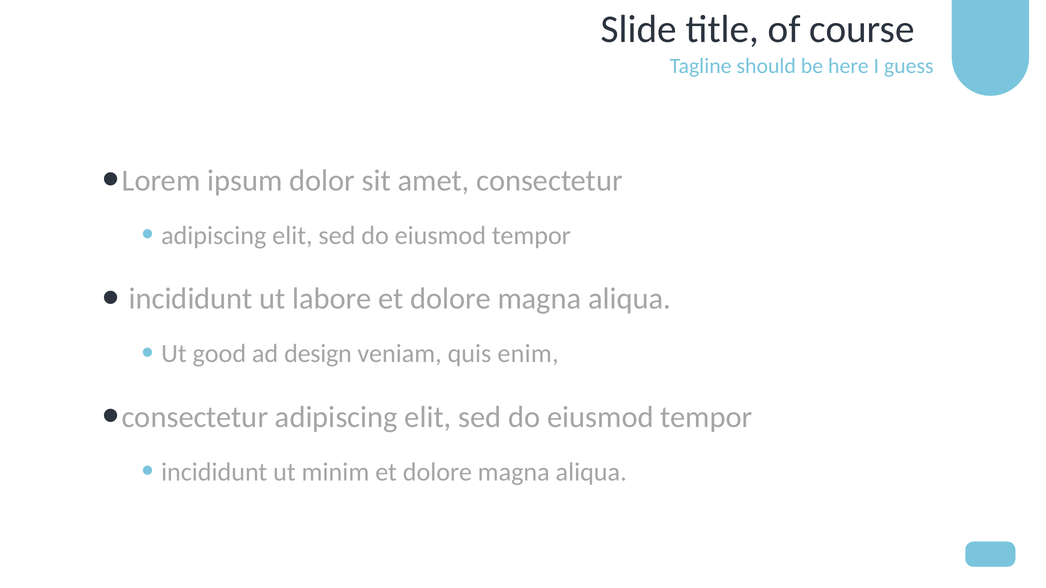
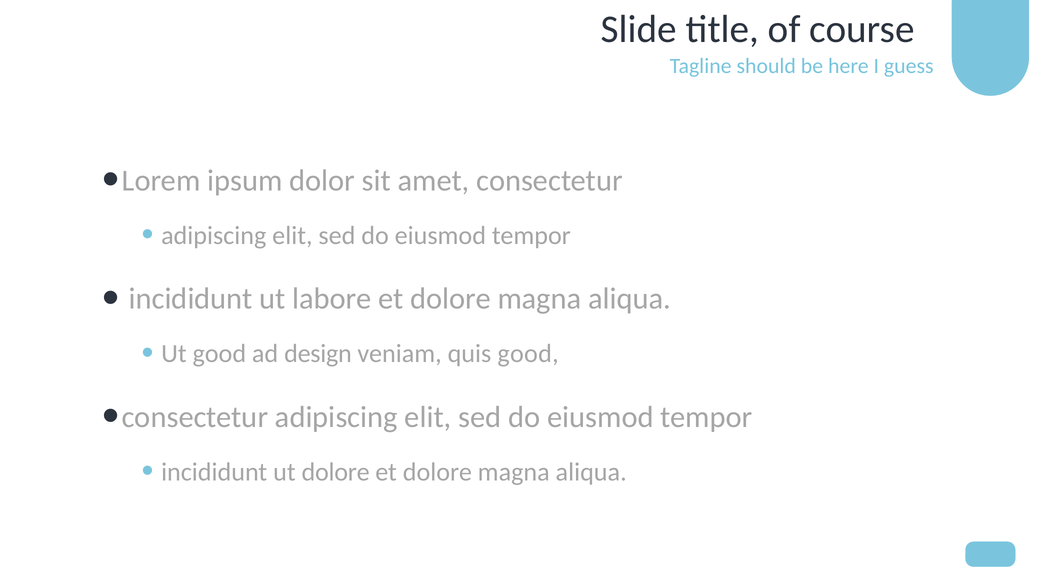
quis enim: enim -> good (528, 354)
ut minim: minim -> dolore (336, 472)
